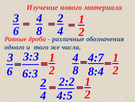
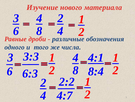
4:7: 4:7 -> 4:1 (96, 57)
4:5: 4:5 -> 4:7 (65, 95)
